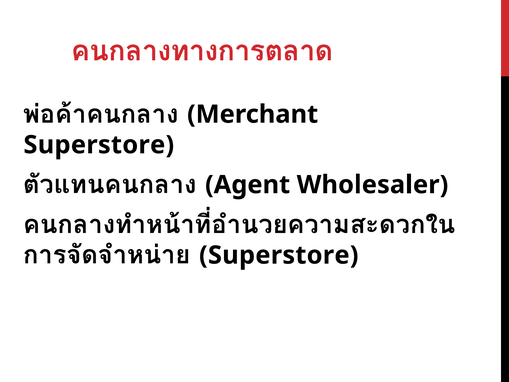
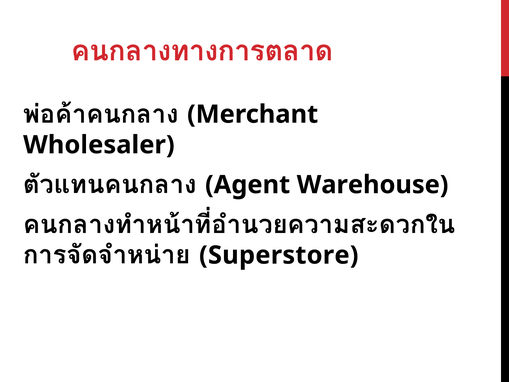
Superstore: Superstore -> Wholesaler (99, 145)
Wholesaler: Wholesaler -> Warehouse (373, 185)
